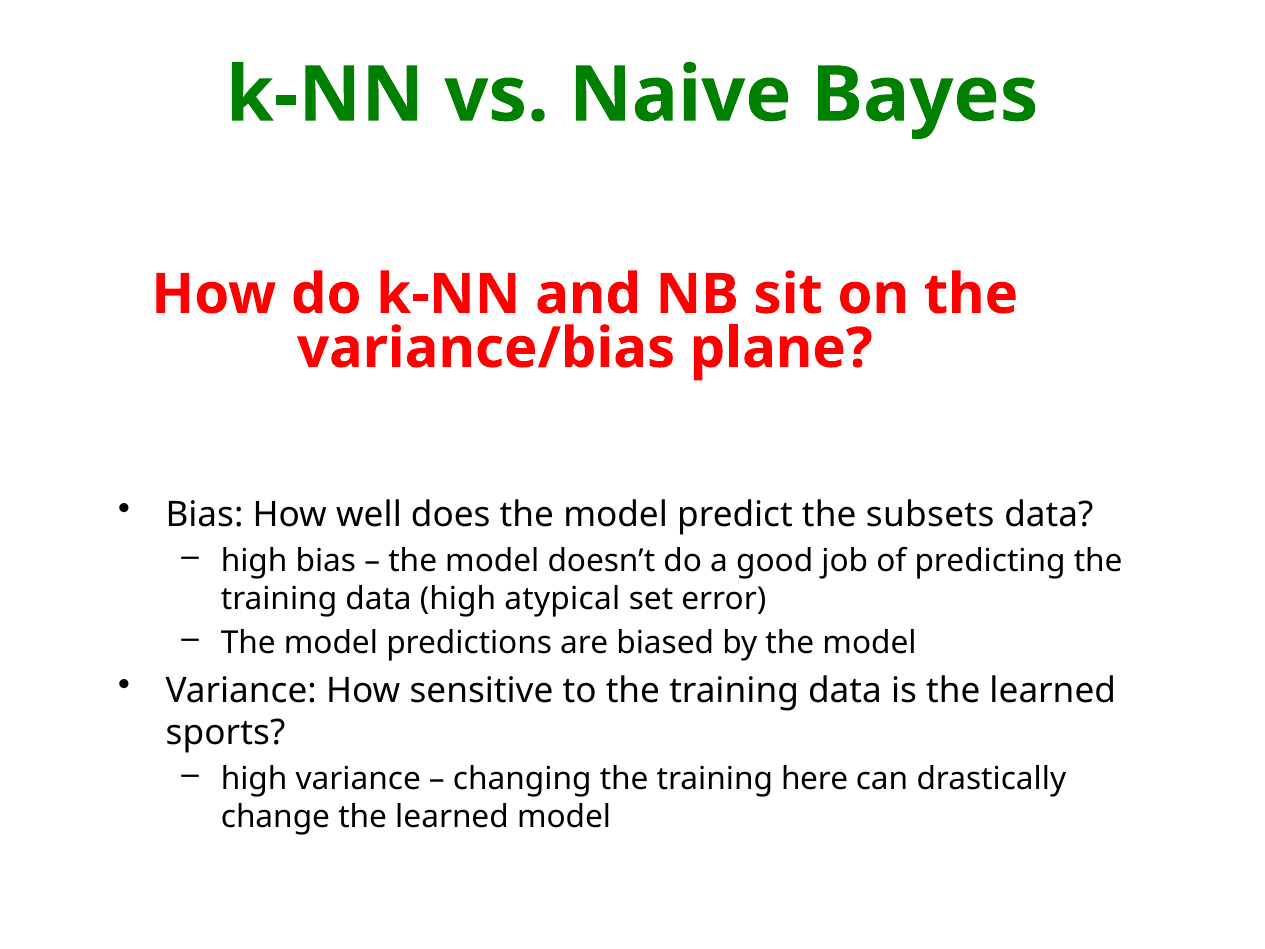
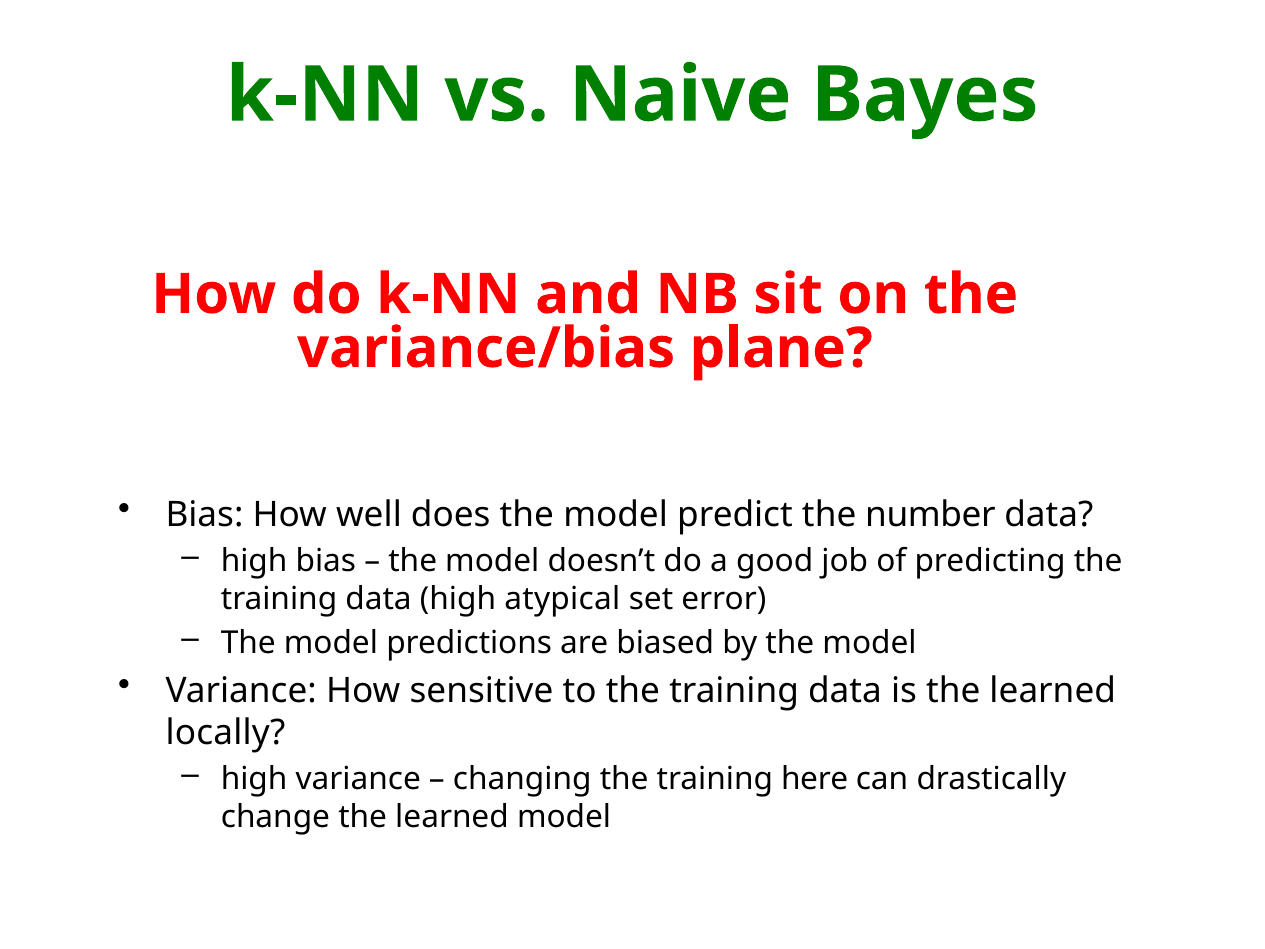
subsets: subsets -> number (930, 515)
sports: sports -> locally (225, 733)
